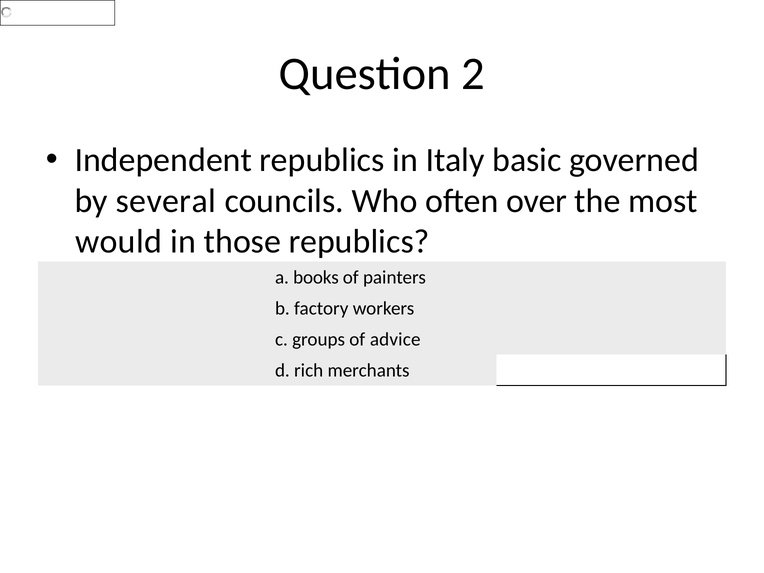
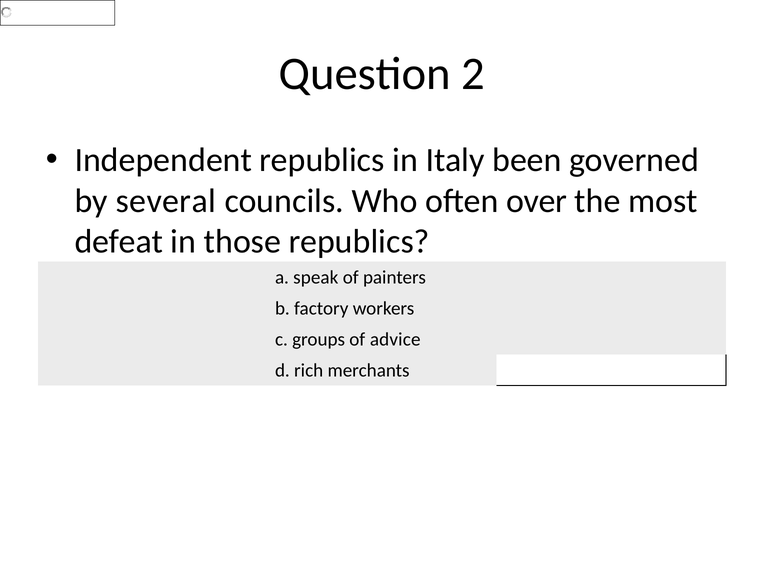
basic: basic -> been (527, 160)
would: would -> defeat (119, 242)
books: books -> speak (316, 277)
